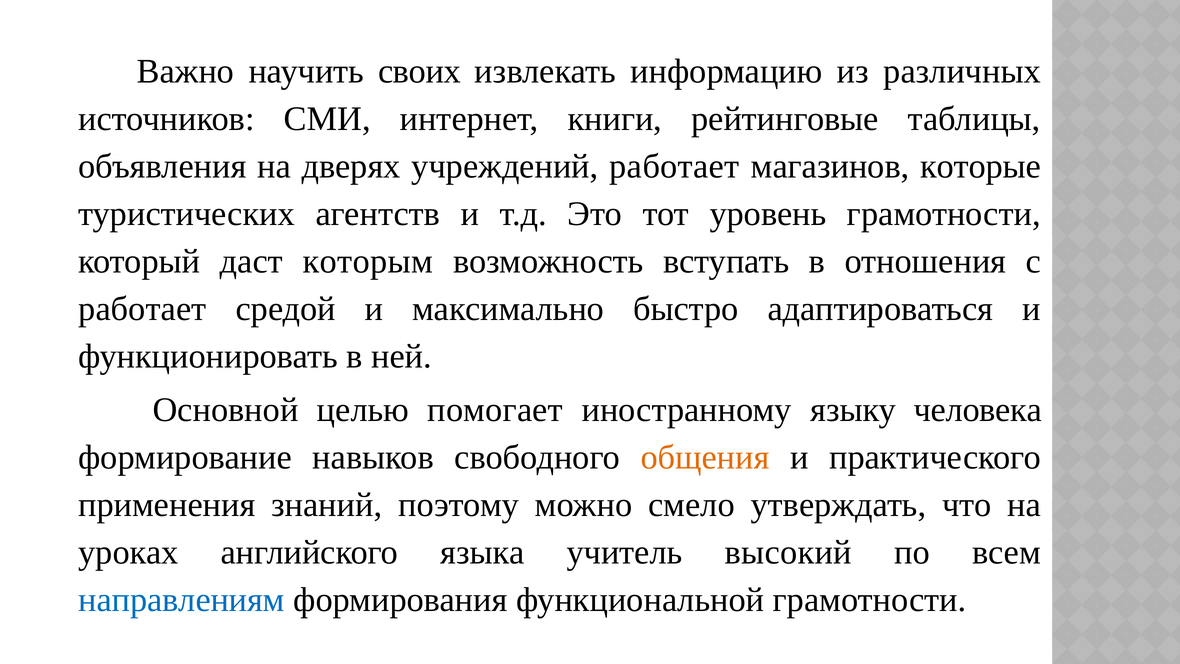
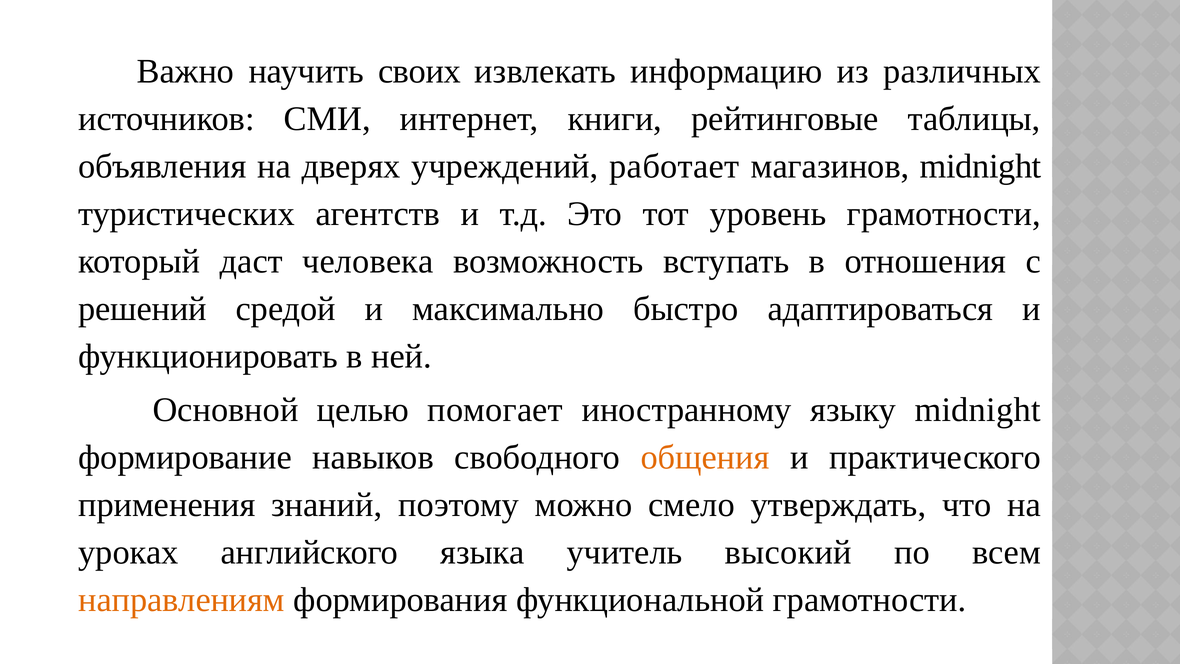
магазинов которые: которые -> midnight (981, 166)
которым: которым -> человека (368, 261)
работает: работает -> решений (143, 309)
языку человека: человека -> midnight (978, 410)
направлениям colour: blue -> orange (182, 600)
